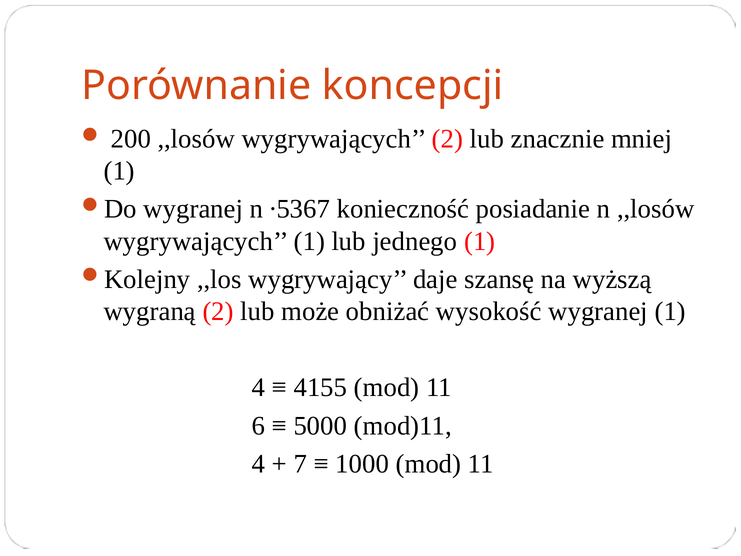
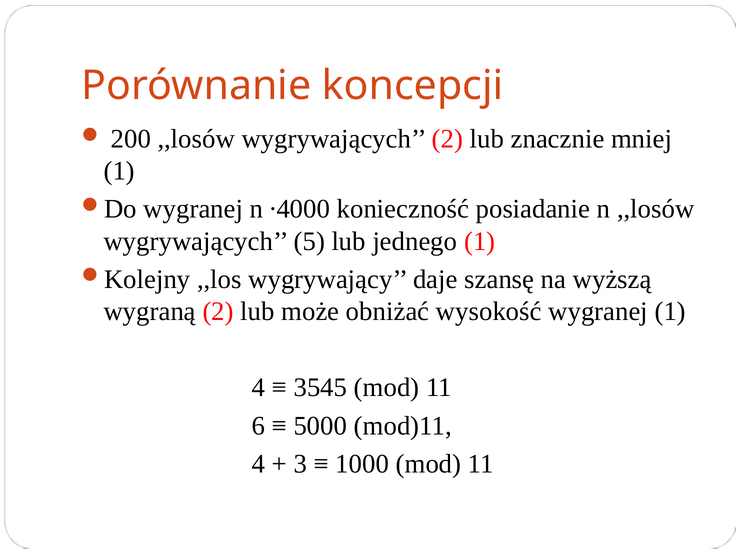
∙5367: ∙5367 -> ∙4000 (300, 209)
wygrywających 1: 1 -> 5 (309, 241)
4155: 4155 -> 3545 (320, 387)
7: 7 -> 3 (300, 464)
